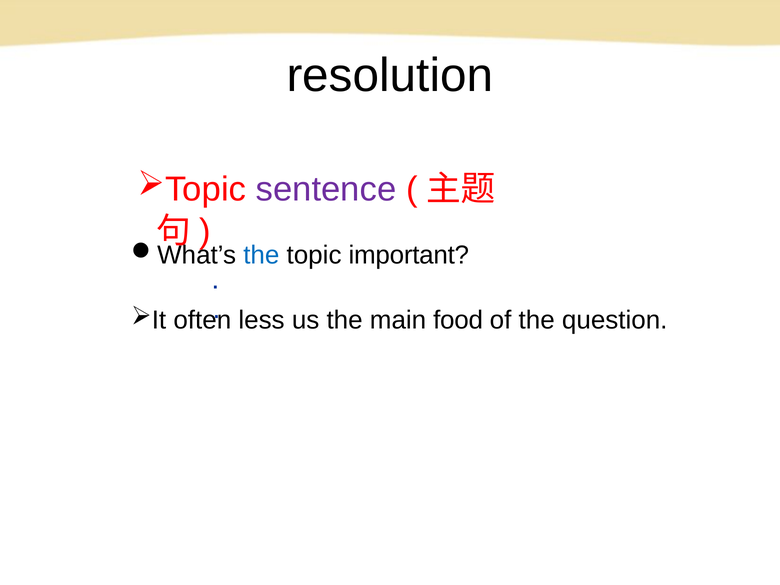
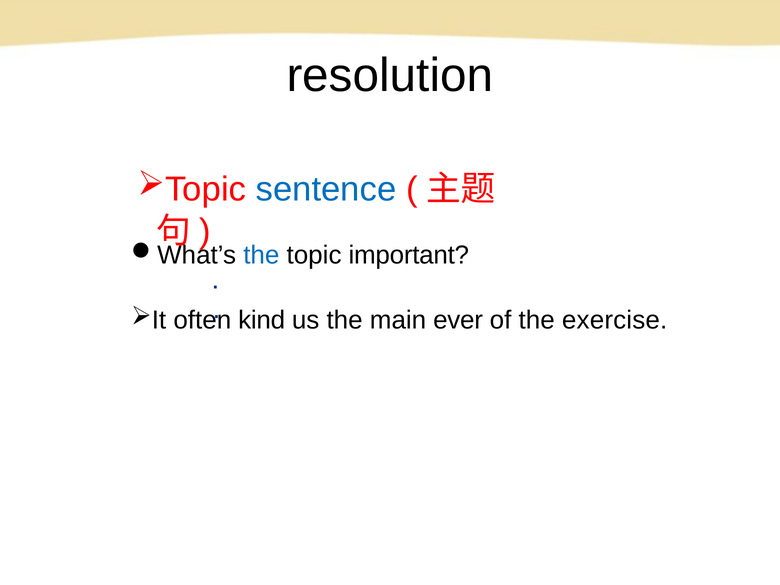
sentence colour: purple -> blue (326, 190)
less: less -> kind (262, 320)
food: food -> ever (458, 320)
question: question -> exercise (615, 320)
